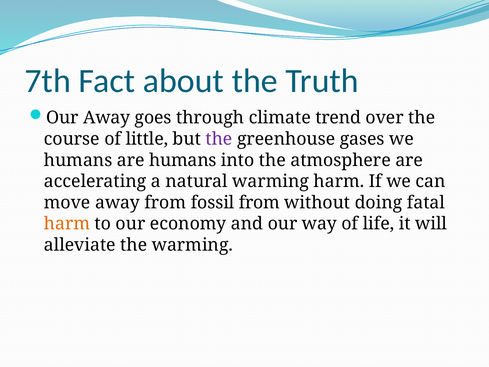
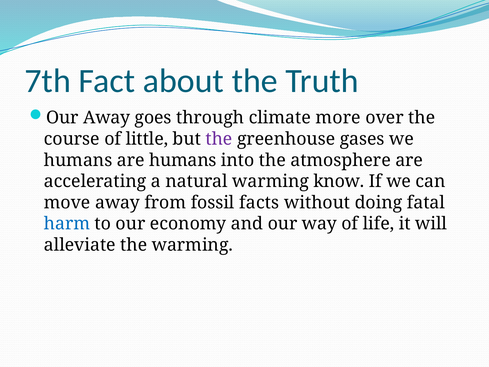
trend: trend -> more (338, 118)
warming harm: harm -> know (339, 181)
fossil from: from -> facts (259, 202)
harm colour: orange -> blue (67, 224)
